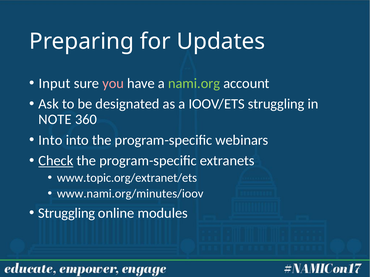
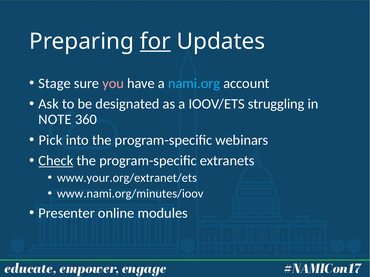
for underline: none -> present (155, 41)
Input: Input -> Stage (55, 83)
nami.org colour: light green -> light blue (194, 83)
Into: Into -> Pick (50, 140)
www.topic.org/extranet/ets: www.topic.org/extranet/ets -> www.your.org/extranet/ets (127, 178)
Struggling: Struggling -> Presenter (67, 213)
